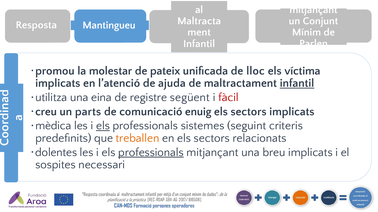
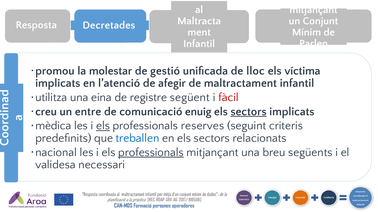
Mantingueu: Mantingueu -> Decretades (109, 25)
pateix: pateix -> gestió (165, 71)
ajuda: ajuda -> afegir (172, 83)
infantil underline: present -> none (297, 83)
parts: parts -> entre (88, 112)
sectors underline: none -> present (249, 112)
sistemes: sistemes -> reserves (203, 126)
treballen colour: orange -> blue (137, 138)
dolentes: dolentes -> nacional (56, 153)
breu implicats: implicats -> següents (310, 153)
sospites: sospites -> validesa (55, 165)
